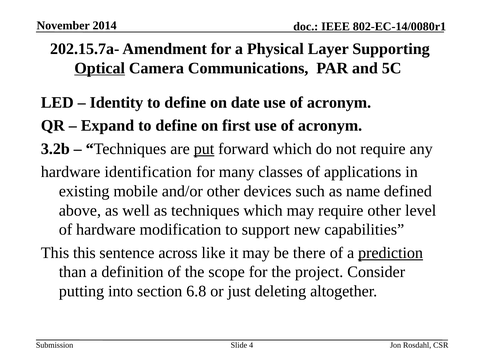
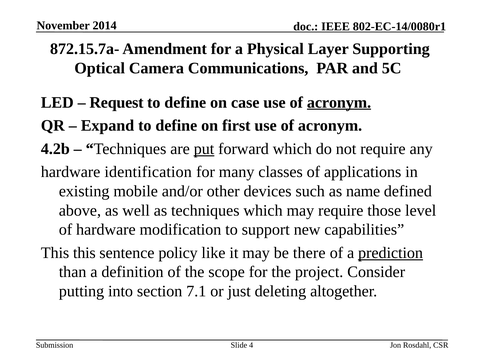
202.15.7a-: 202.15.7a- -> 872.15.7a- (85, 49)
Optical underline: present -> none (100, 68)
Identity: Identity -> Request (116, 102)
date: date -> case (245, 102)
acronym underline: none -> present (339, 102)
3.2b: 3.2b -> 4.2b (55, 149)
require other: other -> those (384, 210)
across: across -> policy (178, 253)
6.8: 6.8 -> 7.1 (196, 291)
